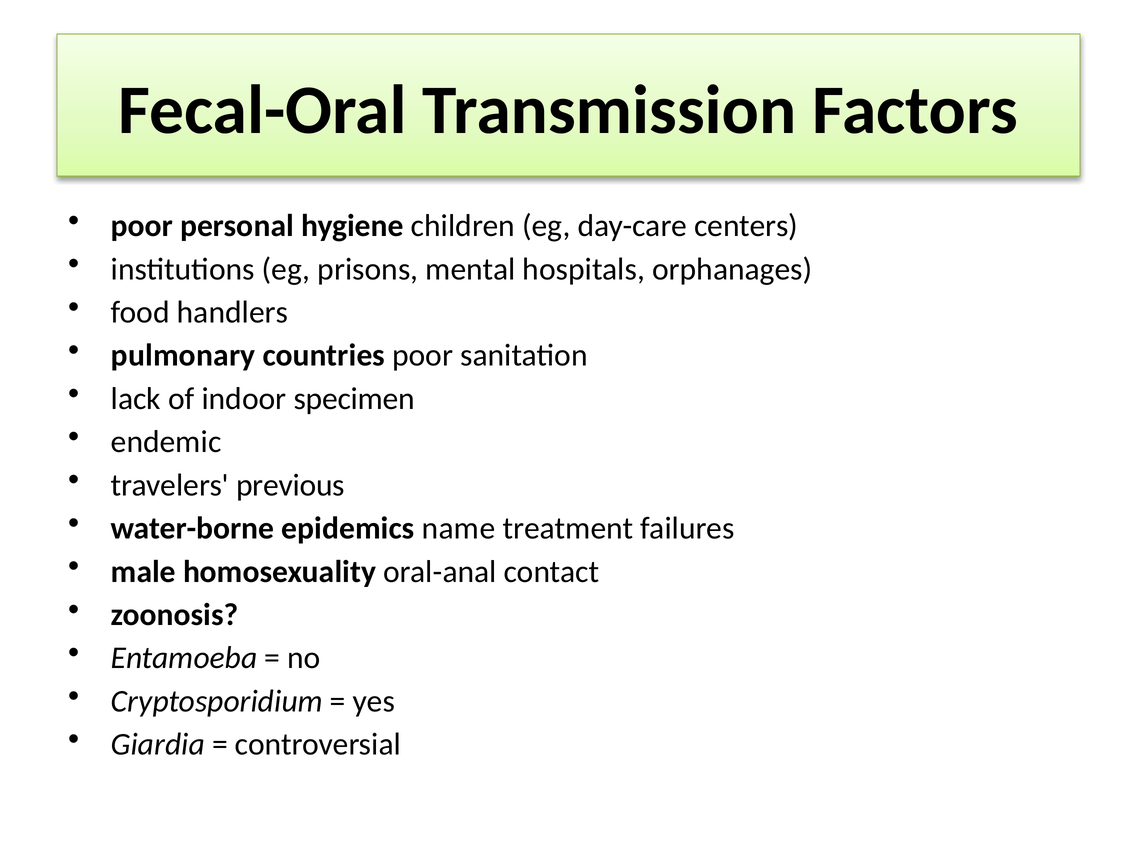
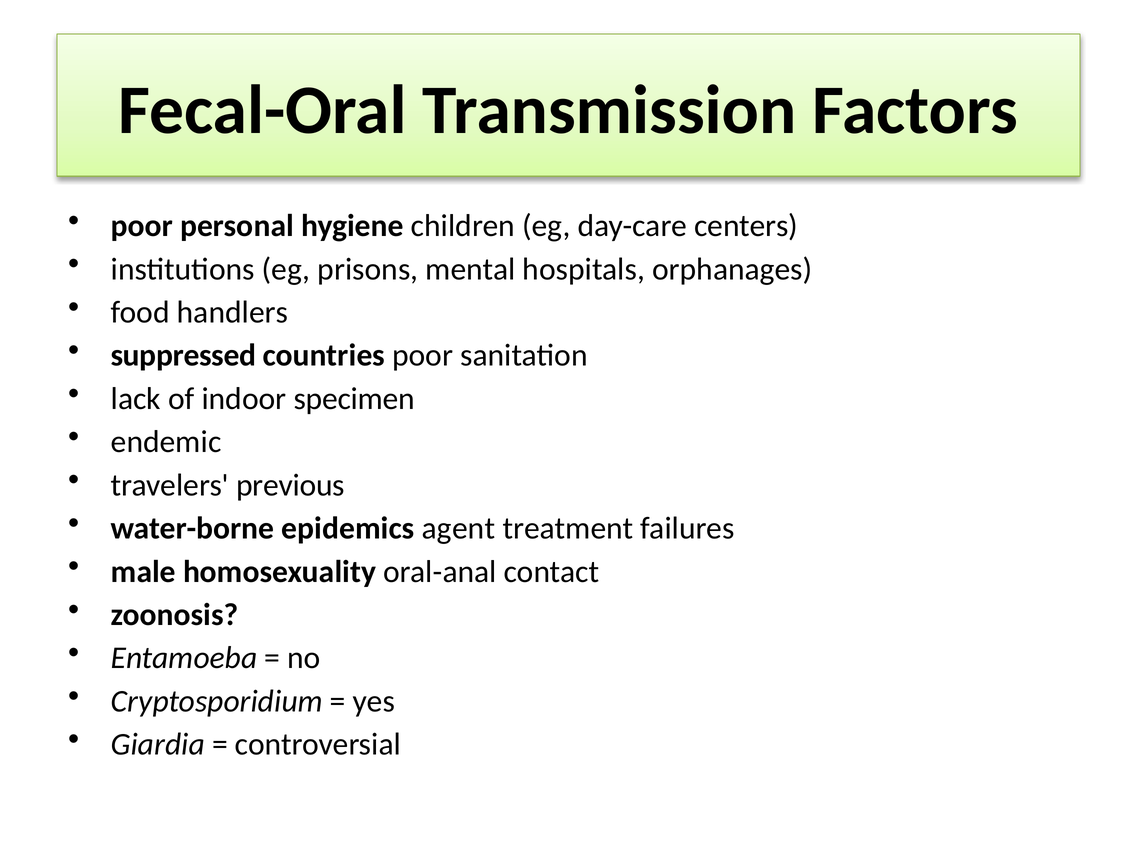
pulmonary: pulmonary -> suppressed (183, 355)
name: name -> agent (458, 528)
